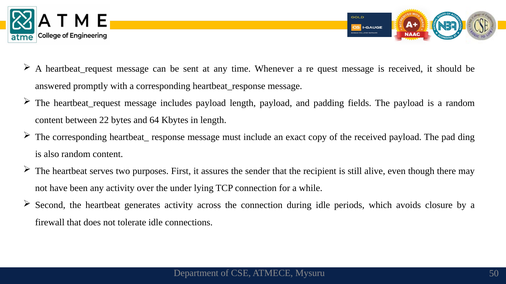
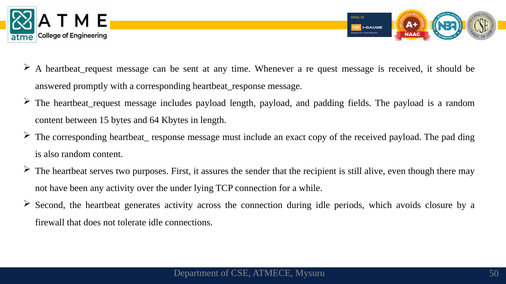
22: 22 -> 15 (104, 120)
